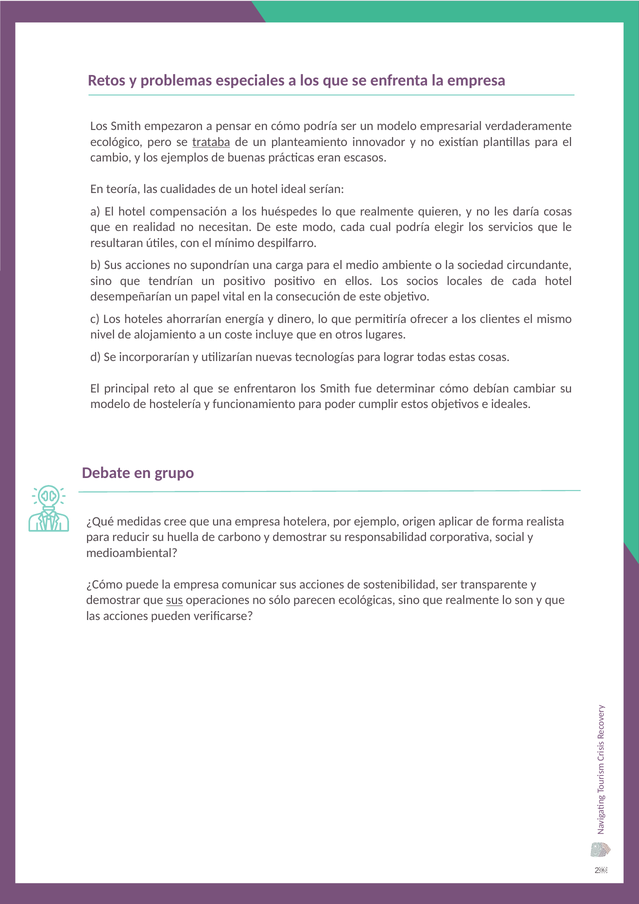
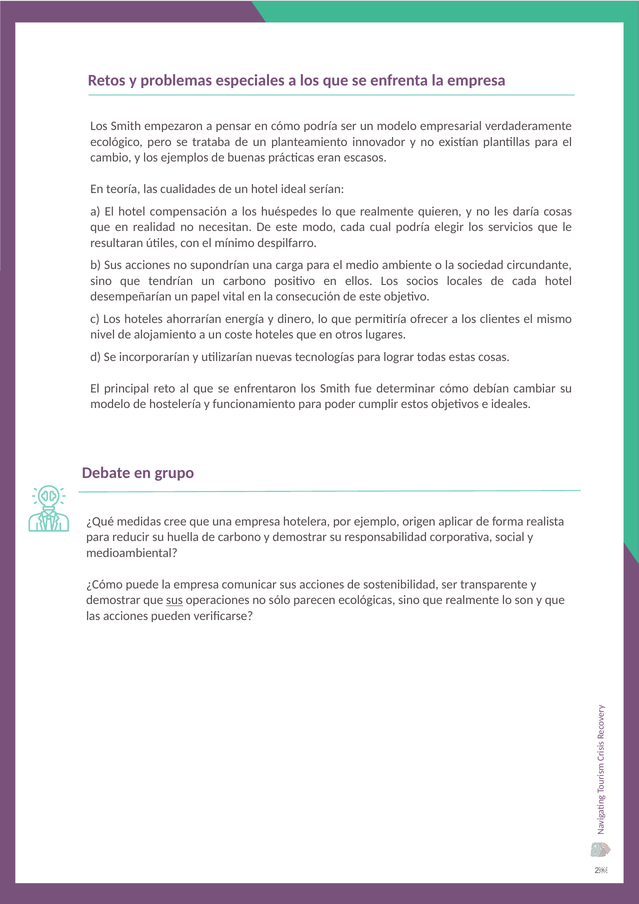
trataba underline: present -> none (211, 142)
un positivo: positivo -> carbono (244, 281)
coste incluye: incluye -> hoteles (274, 334)
